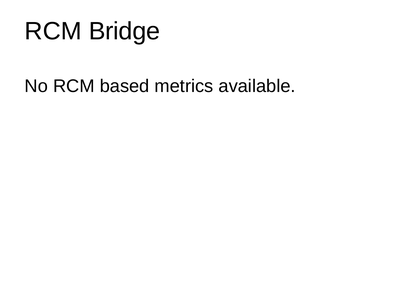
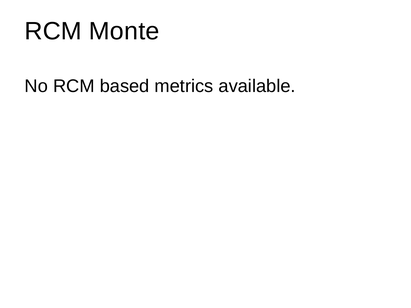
Bridge: Bridge -> Monte (124, 31)
